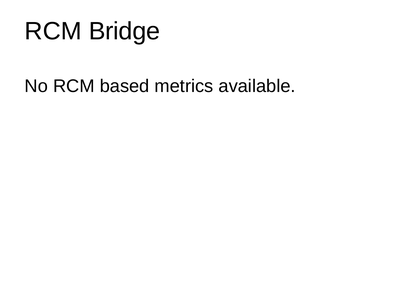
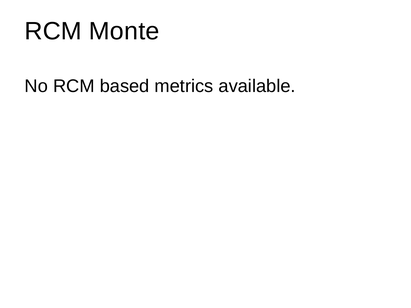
Bridge: Bridge -> Monte (124, 31)
